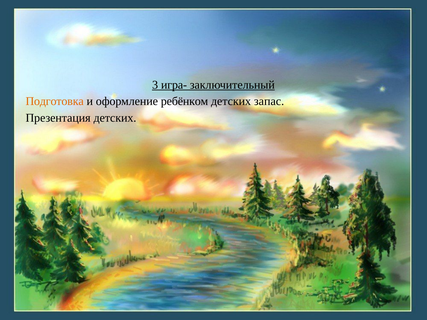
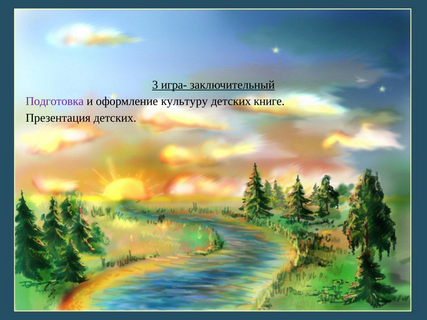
Подготовка colour: orange -> purple (55, 101)
ребёнком: ребёнком -> культуру (184, 101)
запас: запас -> книге (269, 101)
